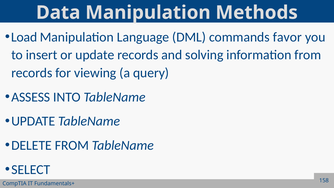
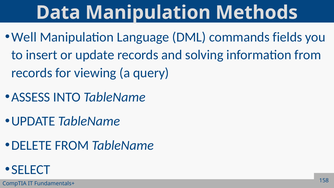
Load: Load -> Well (24, 37)
favor: favor -> fields (287, 37)
